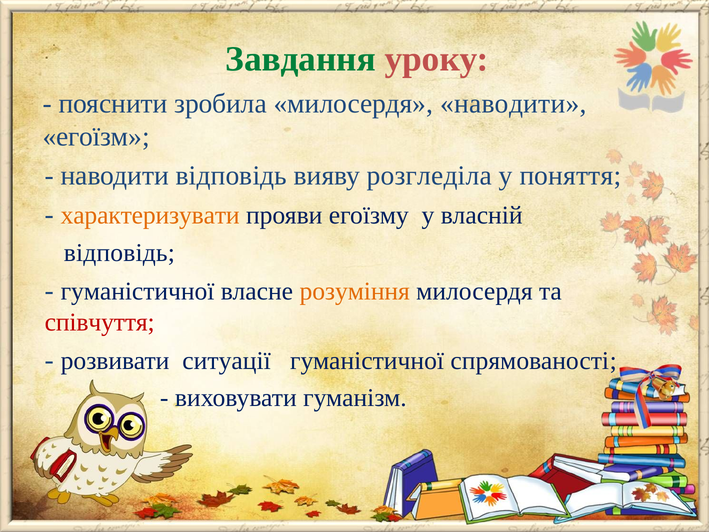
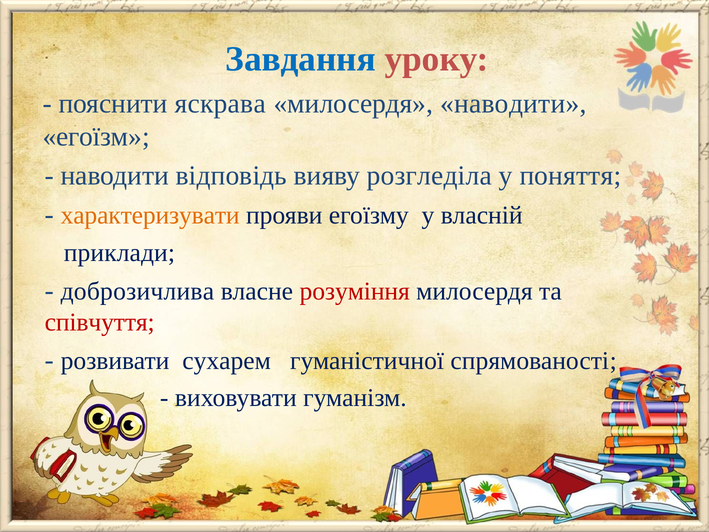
Завдання colour: green -> blue (301, 59)
зробила: зробила -> яскрава (220, 104)
відповідь: відповідь -> приклади (119, 252)
гуманістичної: гуманістичної -> доброзичлива (137, 291)
розуміння colour: orange -> red (355, 291)
ситуації: ситуації -> сухарем (227, 361)
